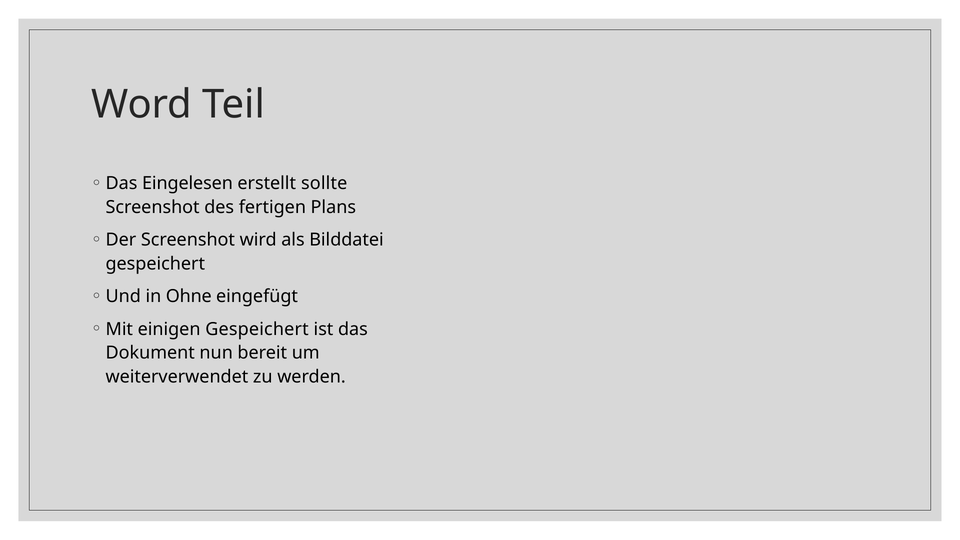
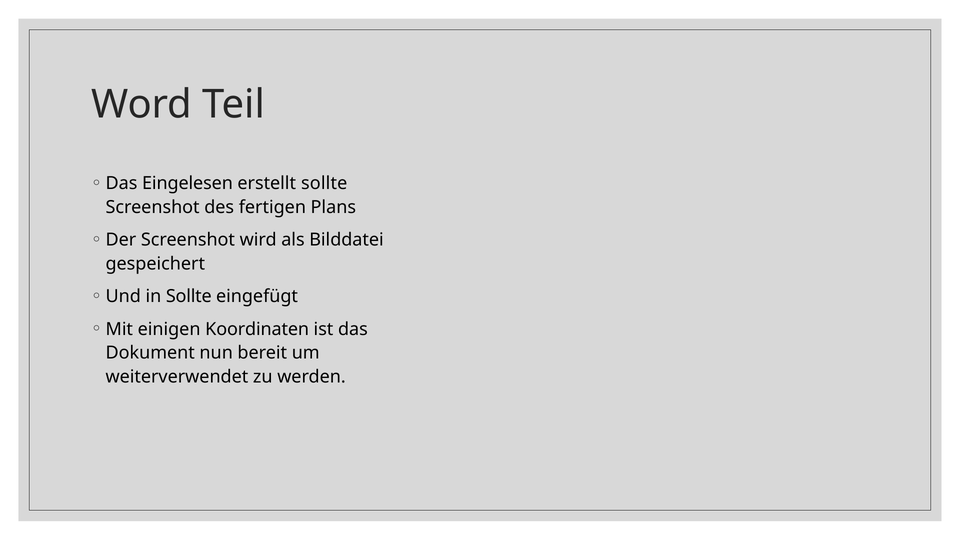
in Ohne: Ohne -> Sollte (189, 296)
einigen Gespeichert: Gespeichert -> Koordinaten (257, 329)
